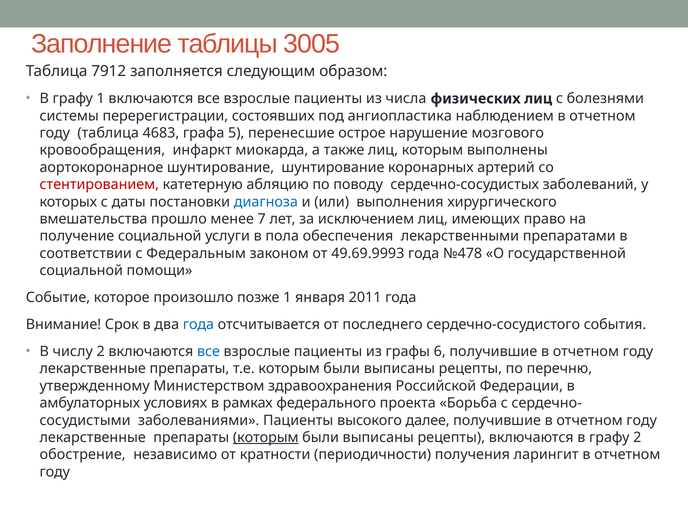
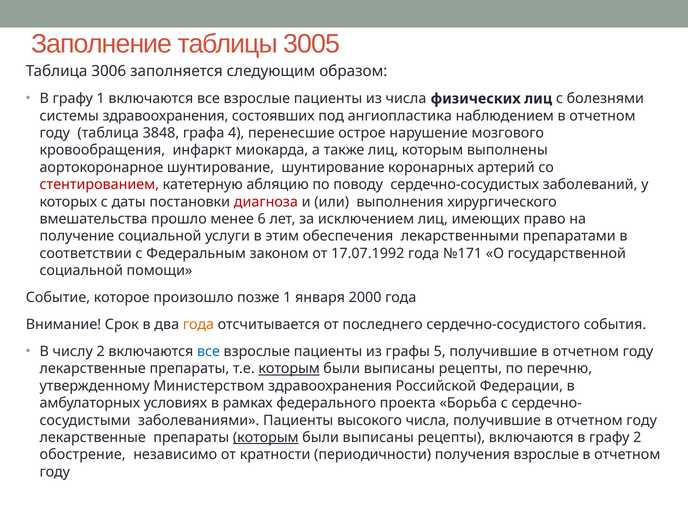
7912: 7912 -> 3006 (109, 71)
системы перерегистрации: перерегистрации -> здравоохранения (165, 116)
4683: 4683 -> 3848 (161, 133)
5: 5 -> 4 (236, 133)
диагноза colour: blue -> red (266, 202)
7: 7 -> 6 (262, 219)
пола: пола -> этим (282, 236)
49.69.9993: 49.69.9993 -> 17.07.1992 (368, 253)
№478: №478 -> №171 (463, 253)
2011: 2011 -> 2000 (365, 298)
года colour: blue -> orange (198, 325)
6: 6 -> 5 (440, 352)
которым underline: none -> present (289, 369)
высокого далее: далее -> числа (428, 420)
получения ларингит: ларингит -> взрослые (546, 455)
